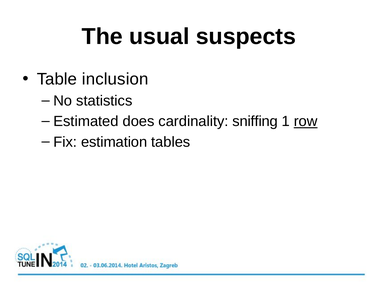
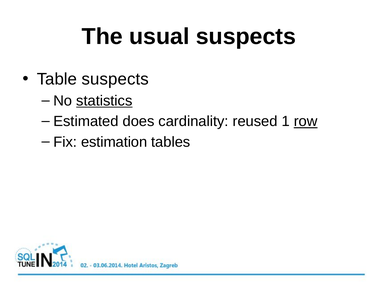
Table inclusion: inclusion -> suspects (115, 79)
statistics underline: none -> present (104, 101)
sniffing: sniffing -> reused (255, 122)
